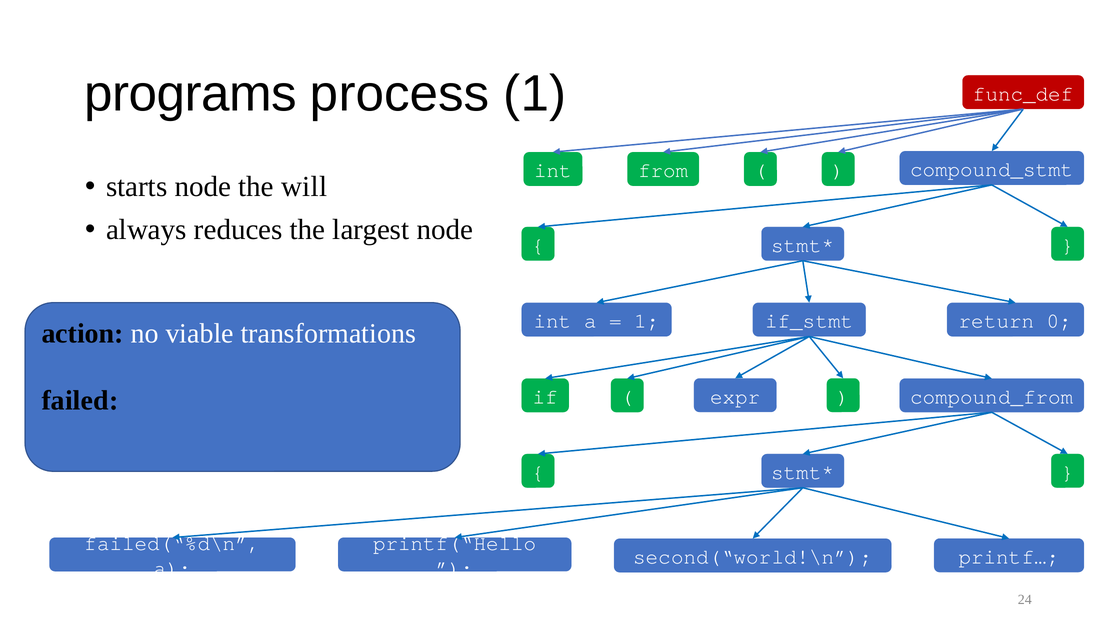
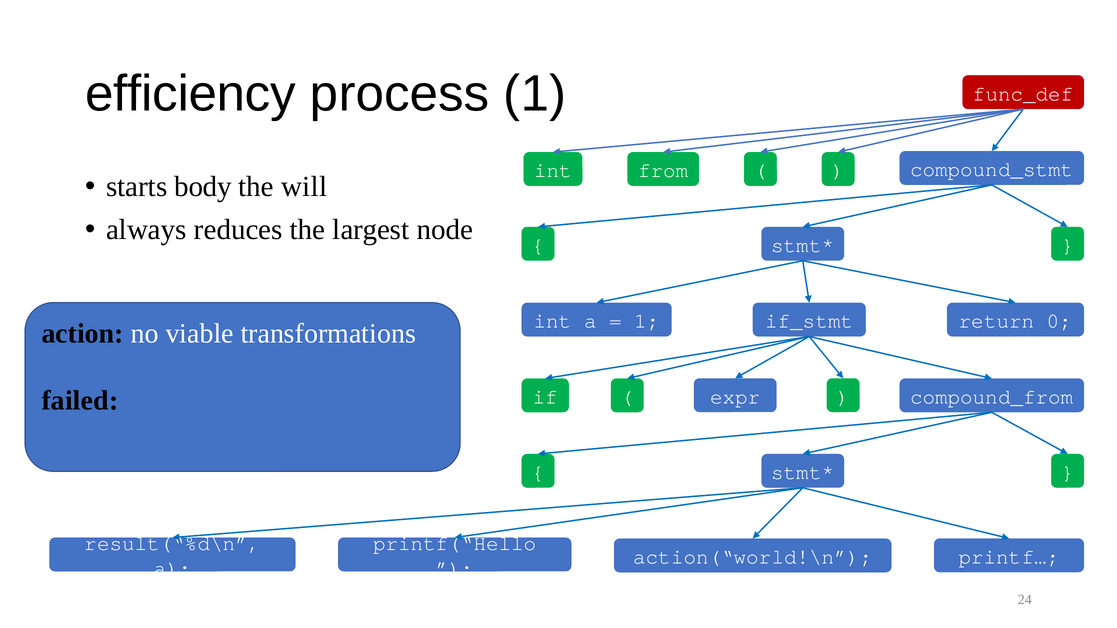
programs: programs -> efficiency (191, 94)
starts node: node -> body (203, 187)
failed(“%d\n: failed(“%d\n -> result(“%d\n (172, 544)
second(“world!\n: second(“world!\n -> action(“world!\n (753, 557)
